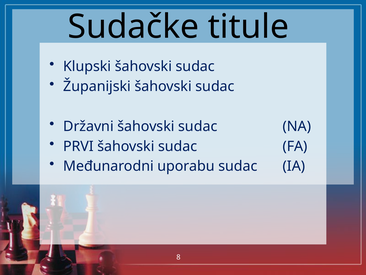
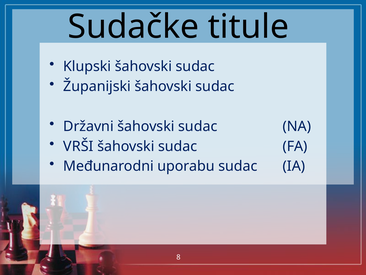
PRVI: PRVI -> VRŠI (78, 146)
